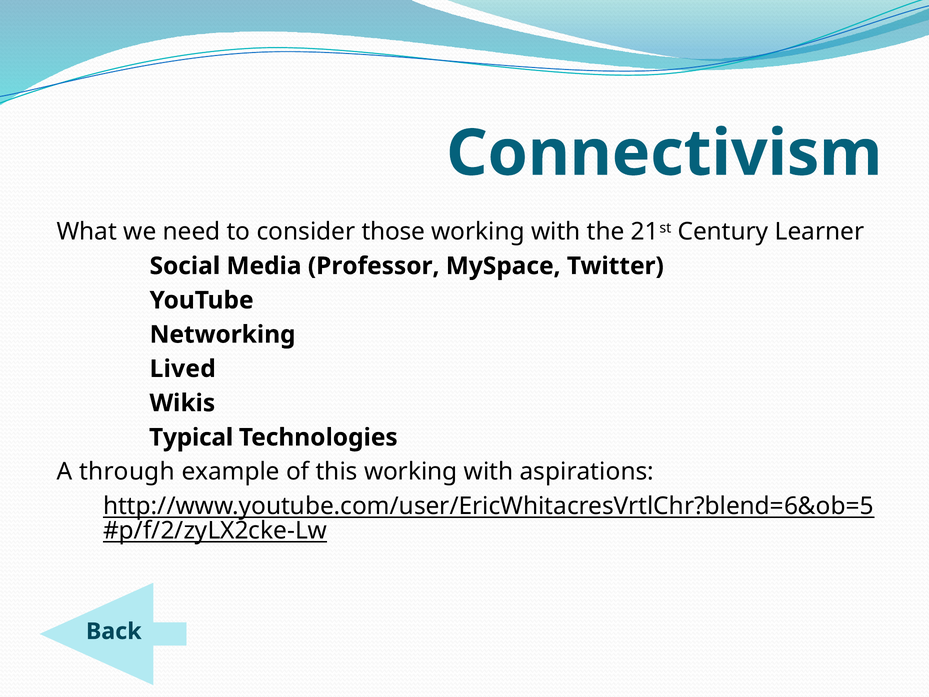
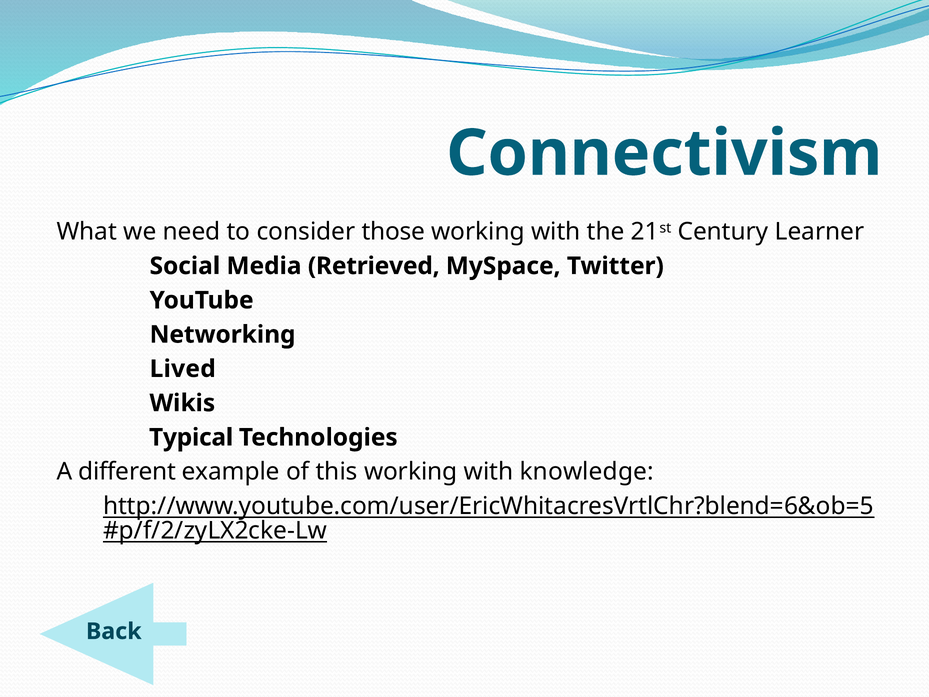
Professor: Professor -> Retrieved (374, 266)
through: through -> different (127, 472)
aspirations: aspirations -> knowledge (587, 472)
